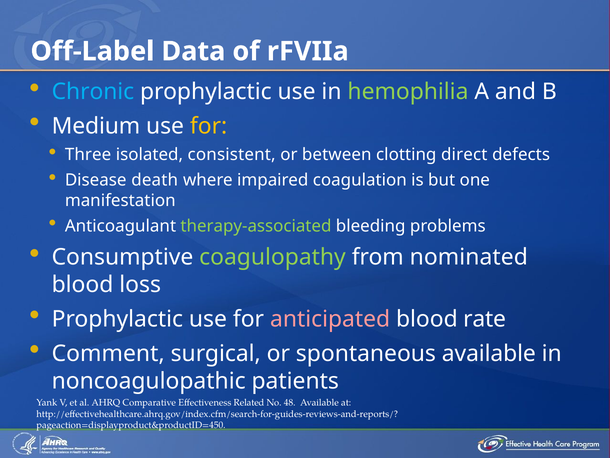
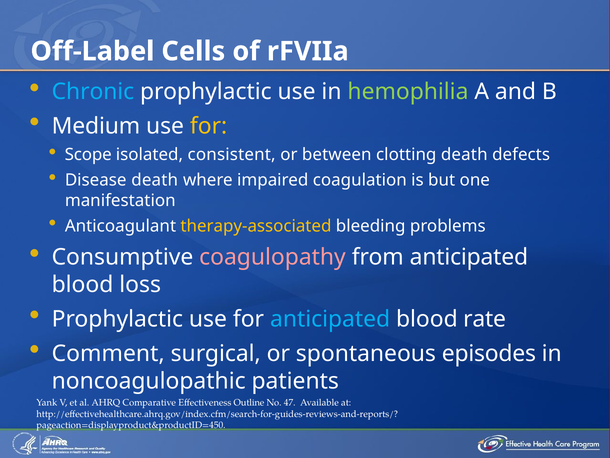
Data: Data -> Cells (193, 51)
Three: Three -> Scope (88, 155)
clotting direct: direct -> death (464, 155)
therapy-associated colour: light green -> yellow (256, 226)
coagulopathy colour: light green -> pink (272, 257)
from nominated: nominated -> anticipated (469, 257)
anticipated colour: pink -> light blue (330, 319)
spontaneous available: available -> episodes (489, 353)
Related: Related -> Outline (249, 402)
48: 48 -> 47 (290, 402)
